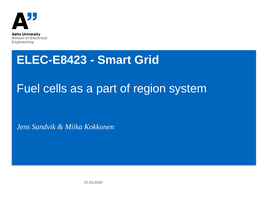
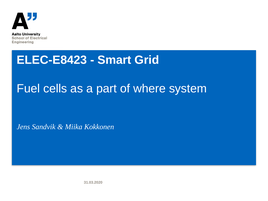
region: region -> where (150, 89)
